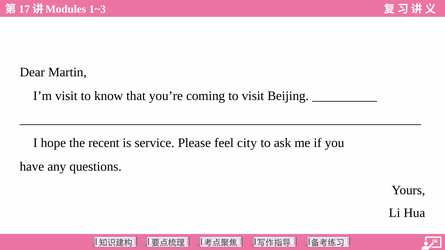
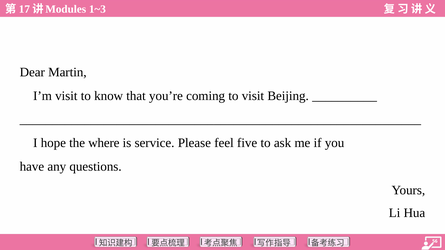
recent: recent -> where (104, 143)
city: city -> five (247, 143)
